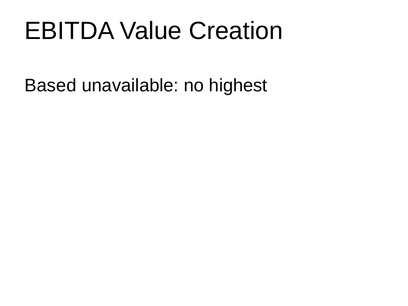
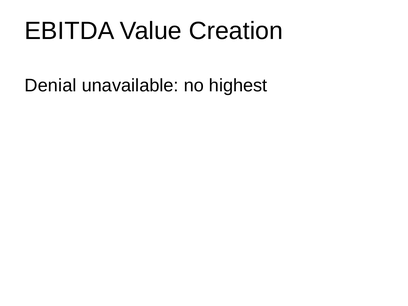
Based: Based -> Denial (51, 86)
